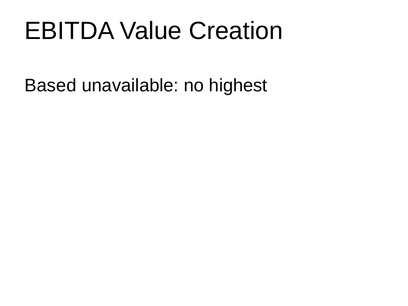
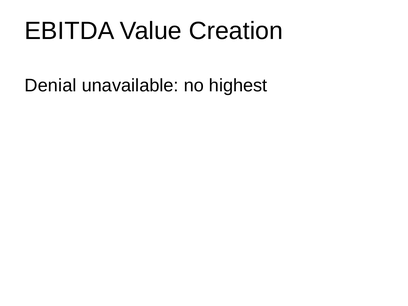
Based: Based -> Denial (51, 86)
